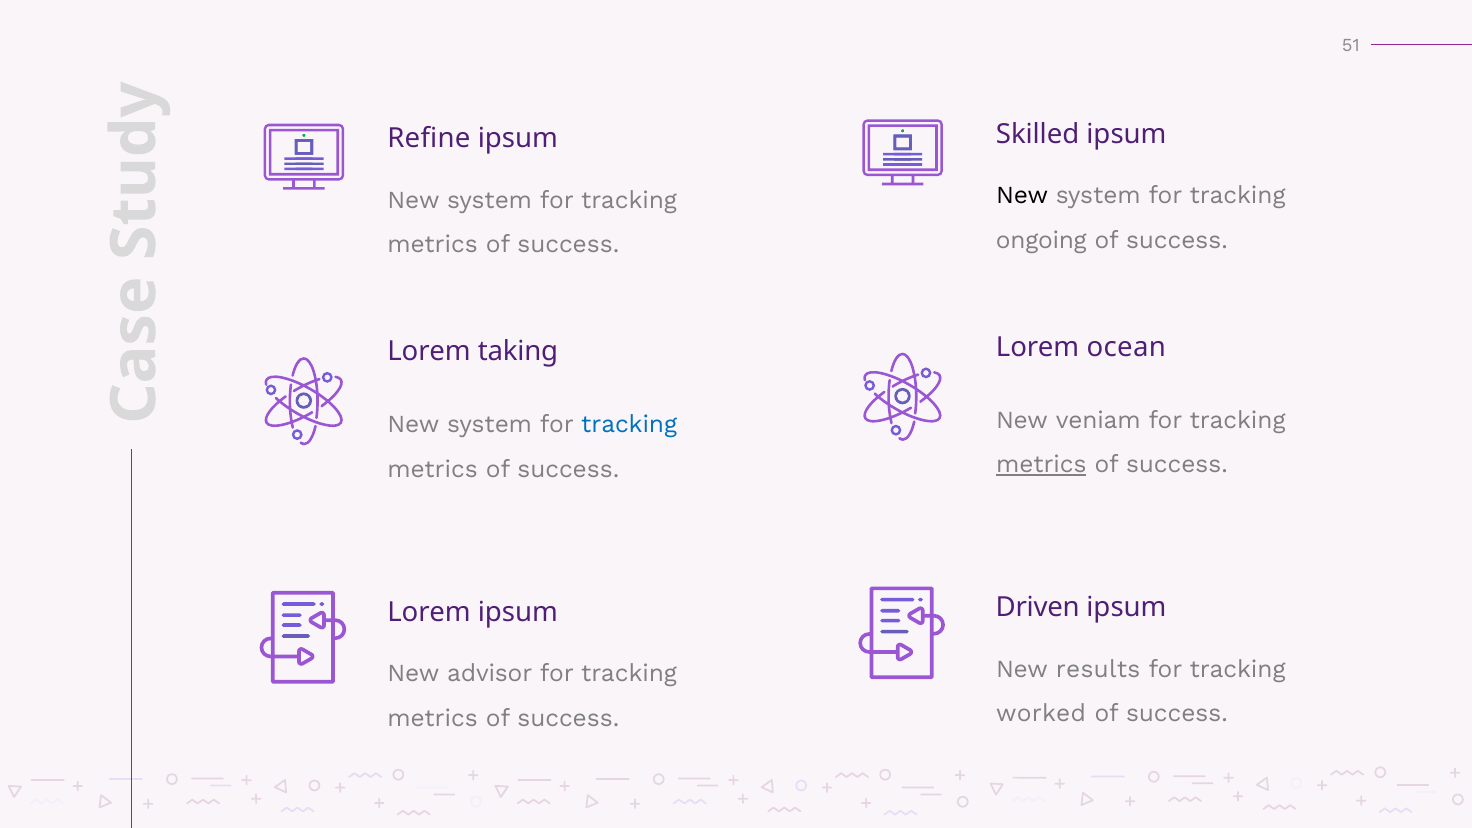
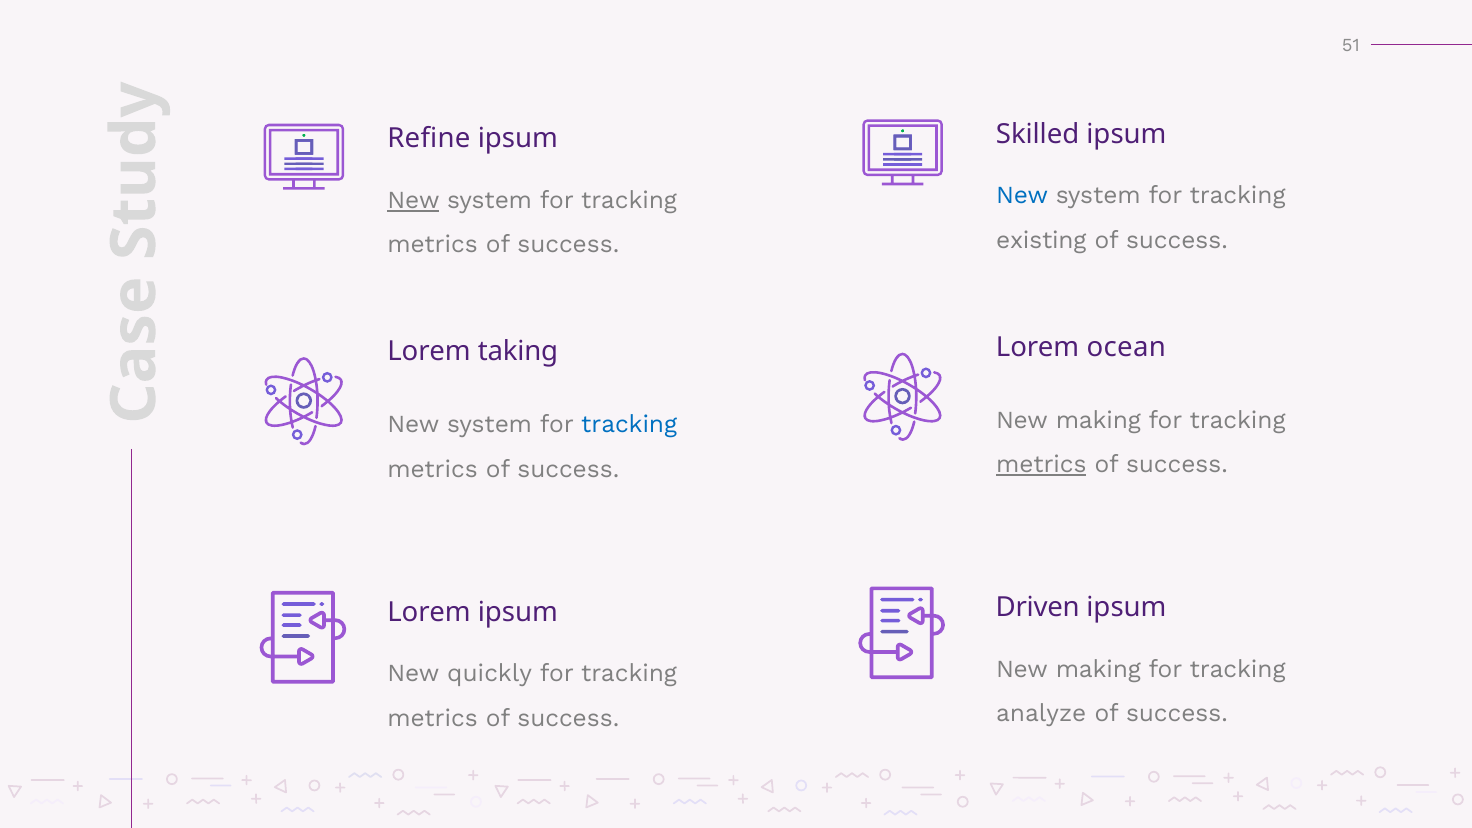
New colour: black -> blue (1022, 196)
New underline: none -> present (414, 200)
ongoing: ongoing -> existing (1041, 240)
veniam: veniam -> making (1098, 420)
results: results -> making (1098, 669)
advisor: advisor -> quickly (490, 674)
worked: worked -> analyze (1041, 714)
